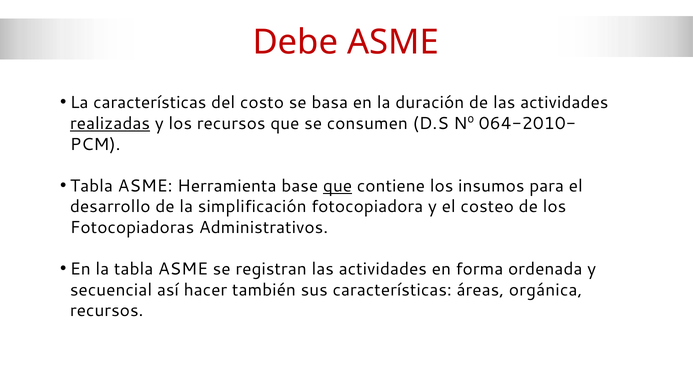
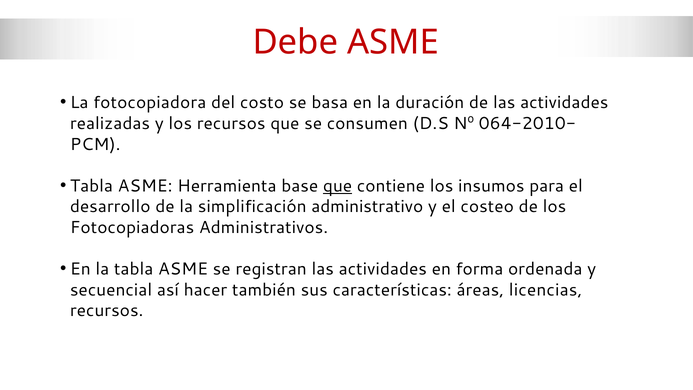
La características: características -> fotocopiadora (150, 103)
realizadas underline: present -> none (110, 123)
fotocopiadora: fotocopiadora -> administrativo (367, 207)
orgánica: orgánica -> licencias (546, 290)
